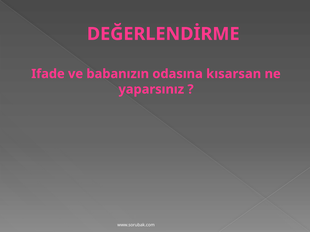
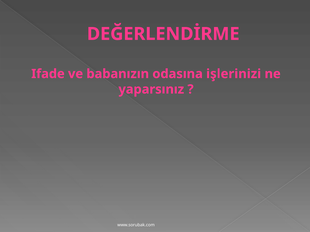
kısarsan: kısarsan -> işlerinizi (234, 74)
